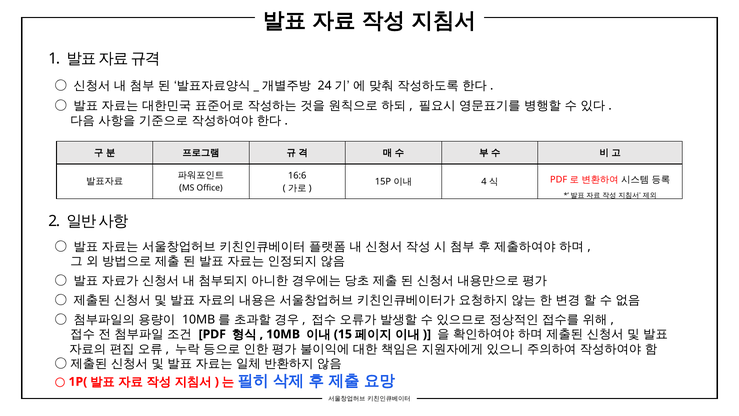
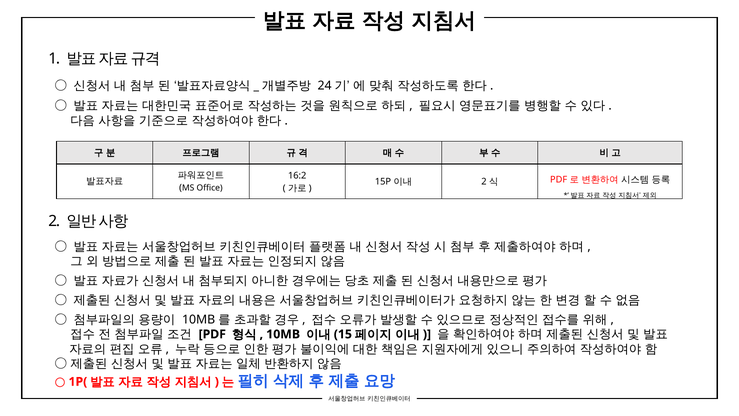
16:6: 16:6 -> 16:2 (297, 175)
4: 4 -> 2 (484, 182)
